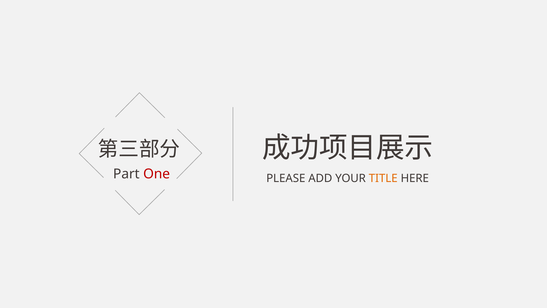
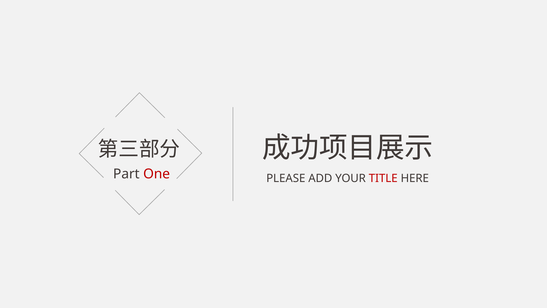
TITLE colour: orange -> red (383, 178)
